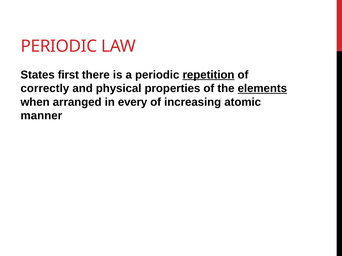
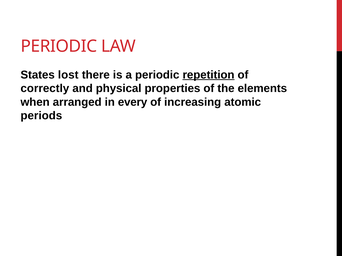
first: first -> lost (68, 75)
elements underline: present -> none (262, 89)
manner: manner -> periods (41, 116)
